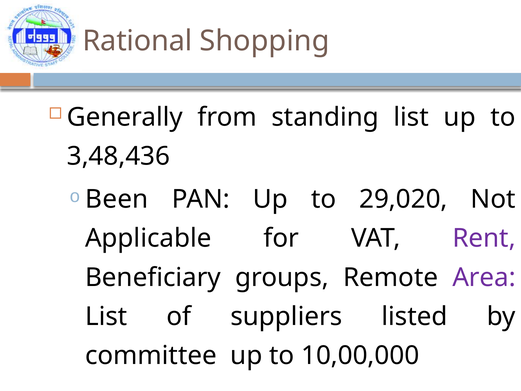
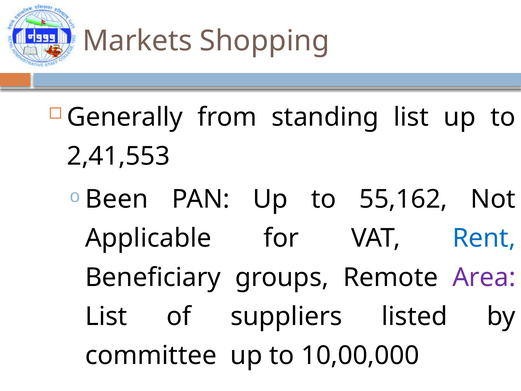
Rational: Rational -> Markets (137, 41)
3,48,436: 3,48,436 -> 2,41,553 (118, 156)
29,020: 29,020 -> 55,162 (403, 199)
Rent colour: purple -> blue (484, 238)
